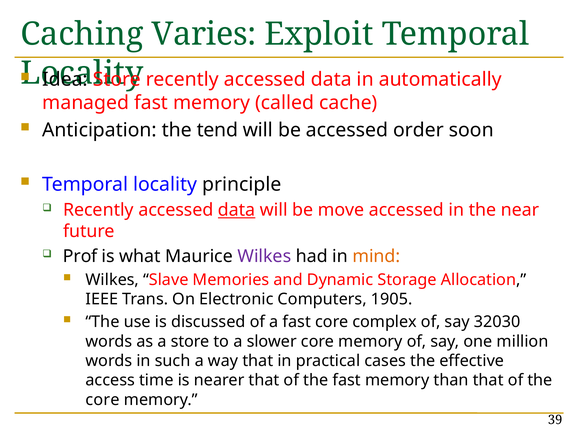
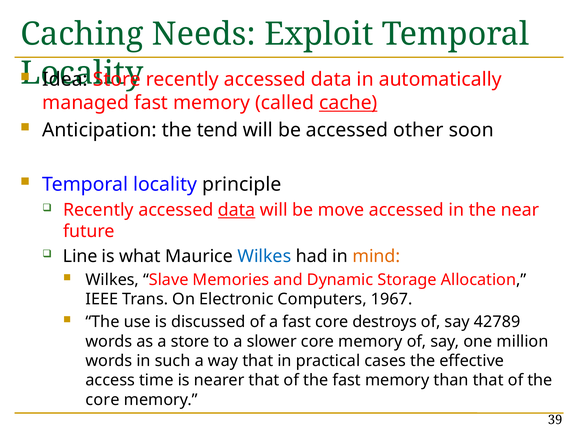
Varies: Varies -> Needs (204, 34)
cache underline: none -> present (348, 103)
order: order -> other (418, 130)
Prof: Prof -> Line (80, 256)
Wilkes colour: purple -> blue (264, 256)
1905: 1905 -> 1967 (392, 299)
complex: complex -> destroys (385, 322)
32030: 32030 -> 42789 (497, 322)
